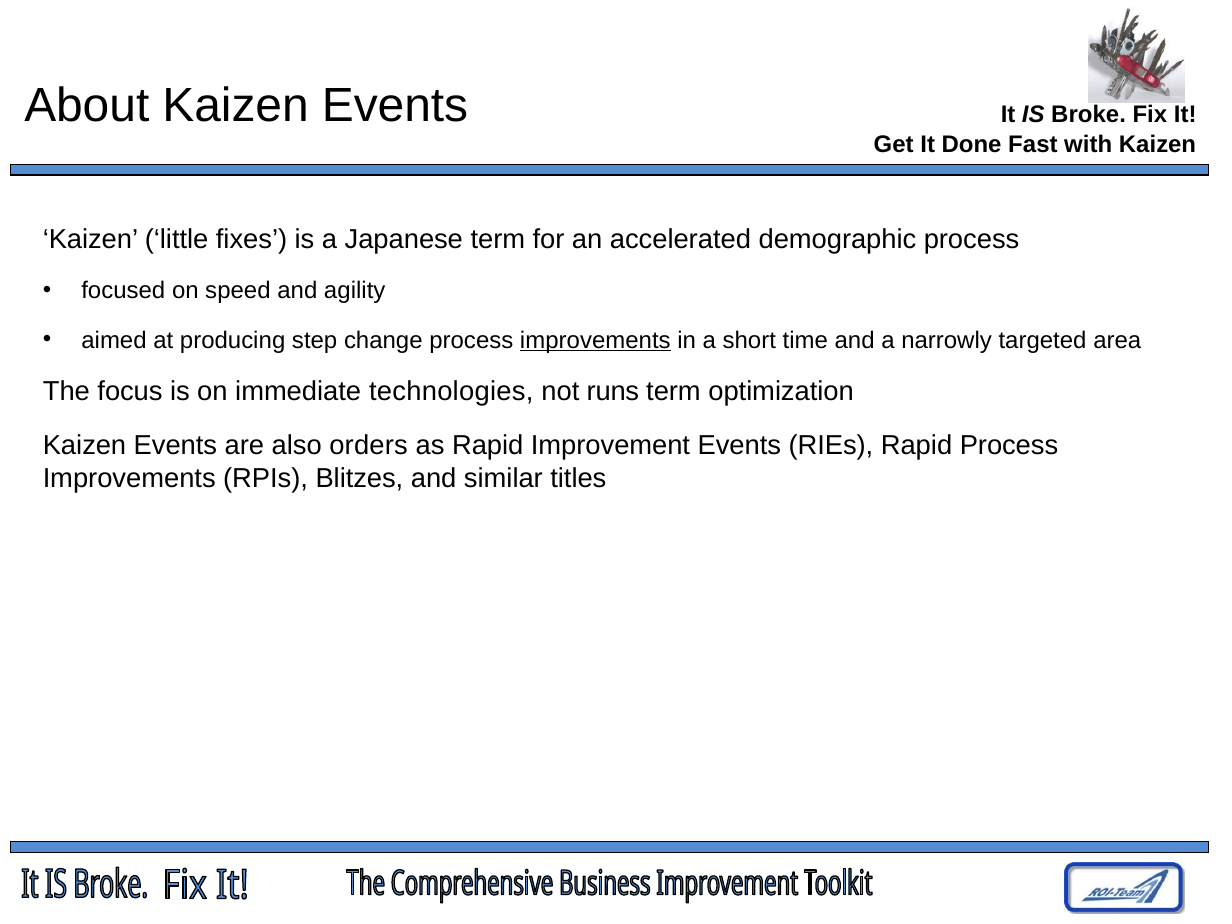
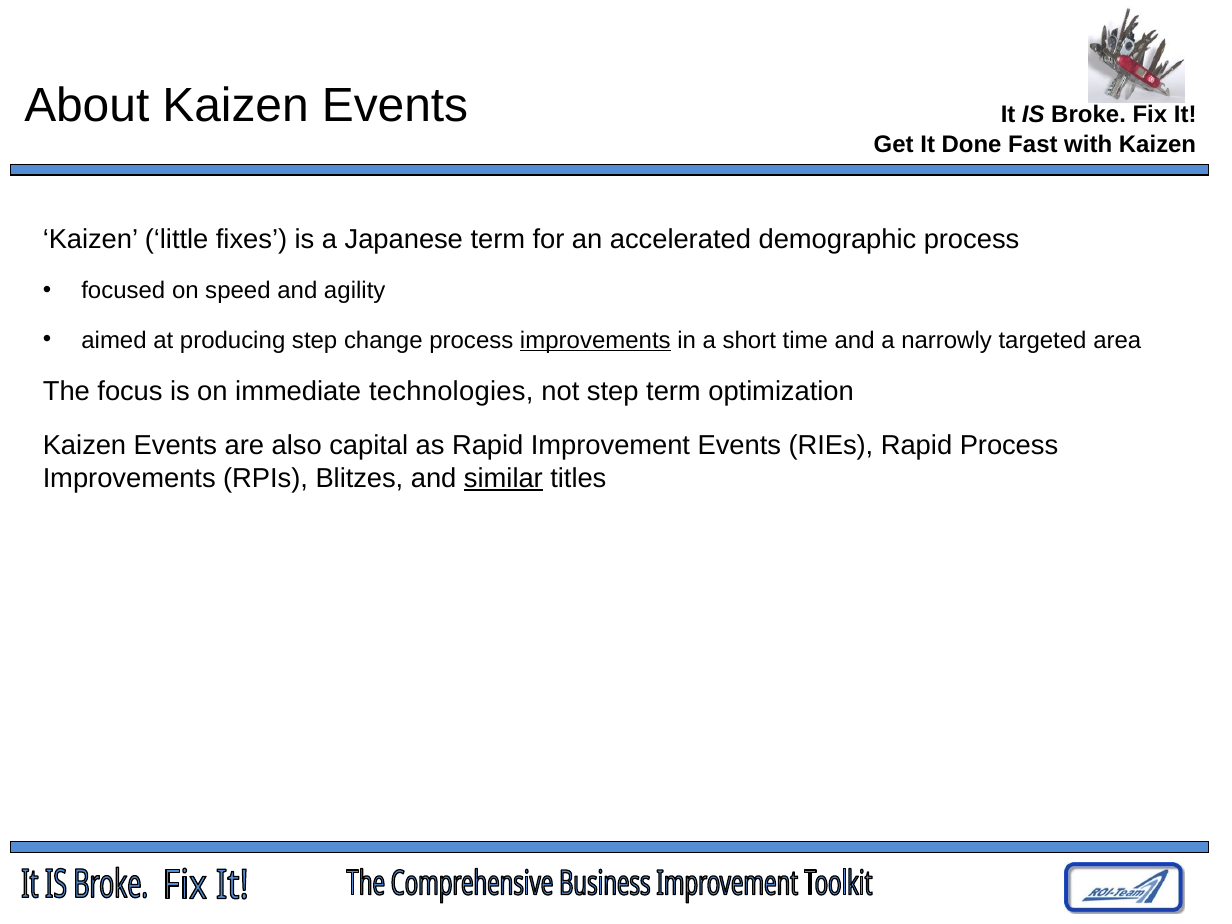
not runs: runs -> step (613, 392)
orders: orders -> capital (369, 445)
similar underline: none -> present (503, 478)
